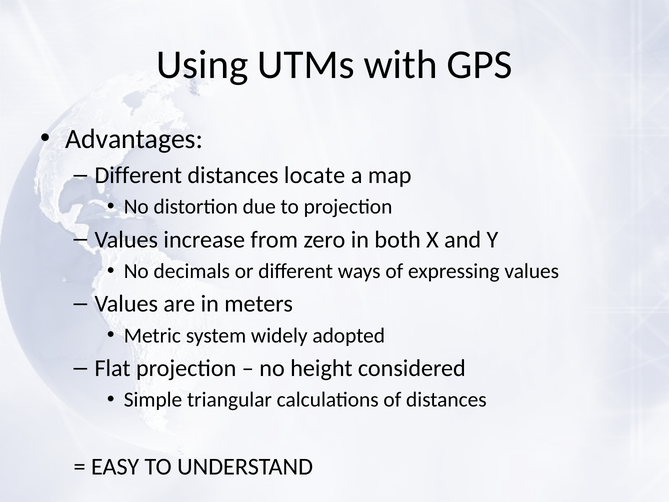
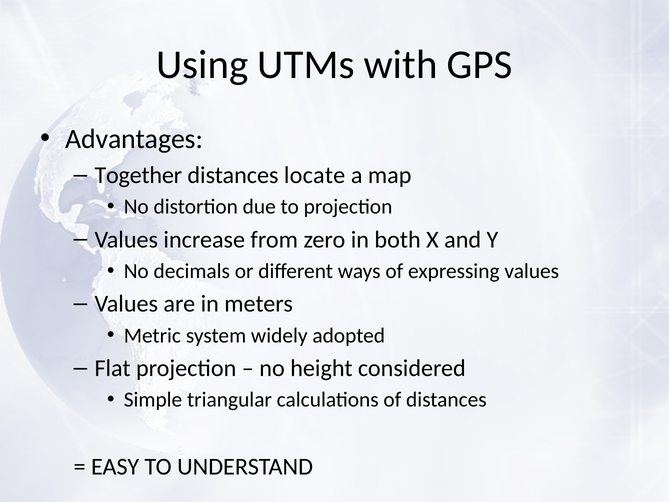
Different: Different -> Together (138, 175)
